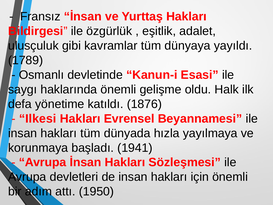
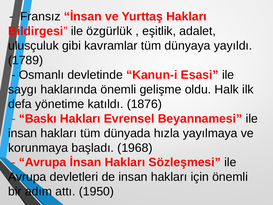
Ilkesi: Ilkesi -> Baskı (38, 118)
1941: 1941 -> 1968 (135, 148)
